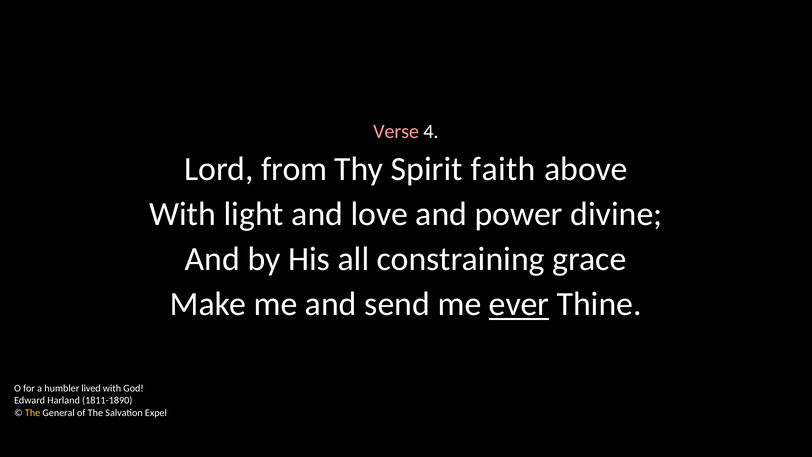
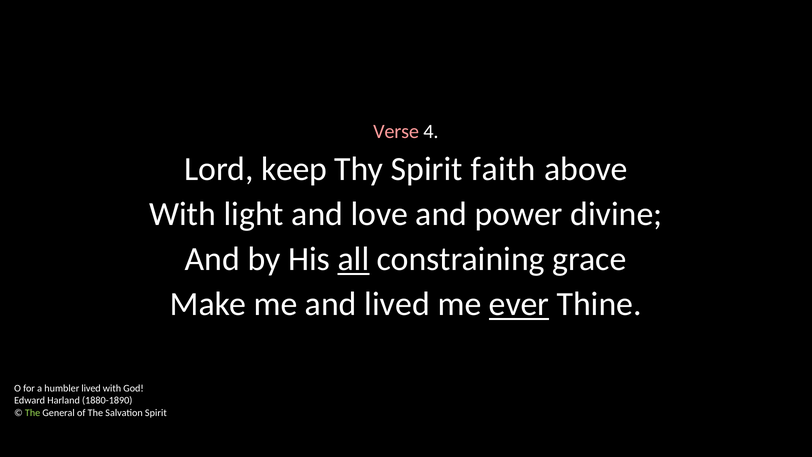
from: from -> keep (294, 169)
all underline: none -> present (353, 259)
and send: send -> lived (397, 304)
1811-1890: 1811-1890 -> 1880-1890 (107, 400)
The colour: yellow -> light green (33, 413)
Salvation Expel: Expel -> Spirit (156, 413)
